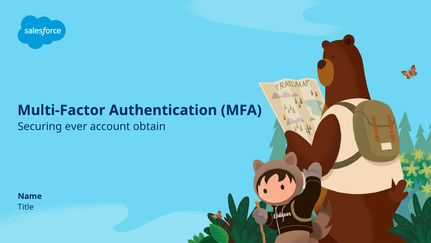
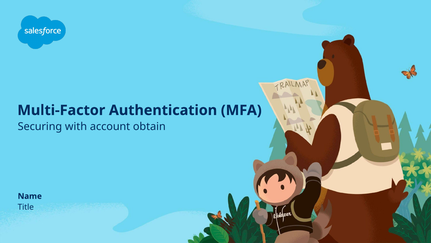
ever: ever -> with (76, 126)
